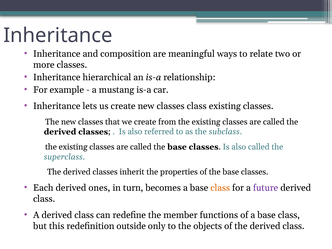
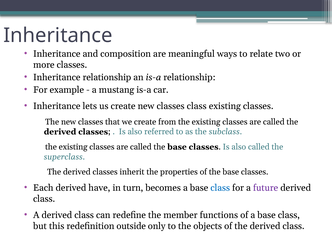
Inheritance hierarchical: hierarchical -> relationship (107, 77)
ones: ones -> have (99, 188)
class colour: orange -> blue (220, 188)
